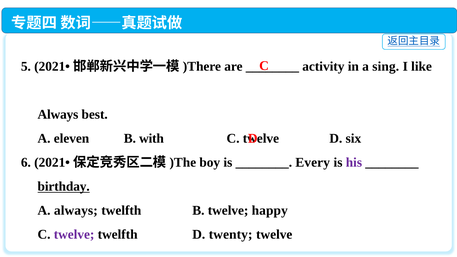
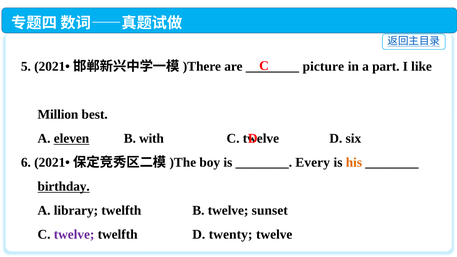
activity: activity -> picture (323, 67)
sing: sing -> part (386, 67)
Always: Always -> Million (58, 115)
eleven underline: none -> present (72, 139)
his colour: purple -> orange (354, 163)
A always: always -> library (76, 211)
happy: happy -> sunset (270, 211)
